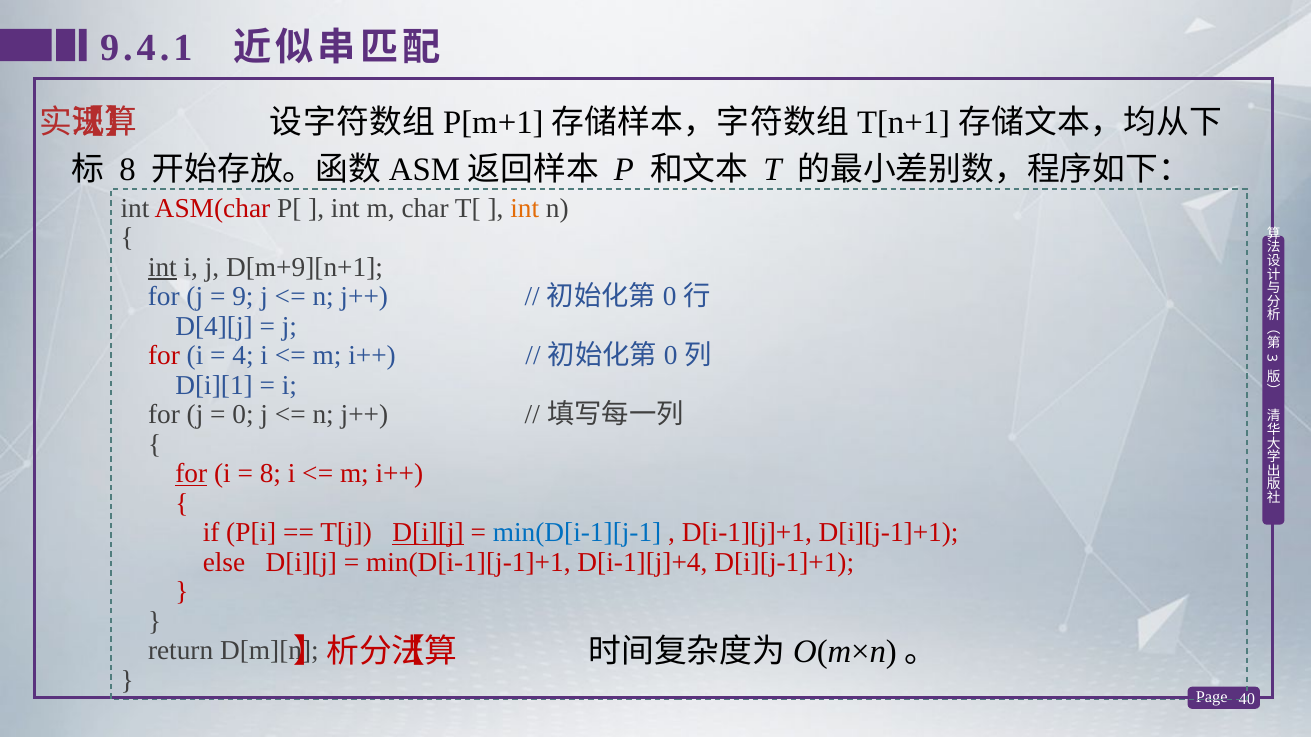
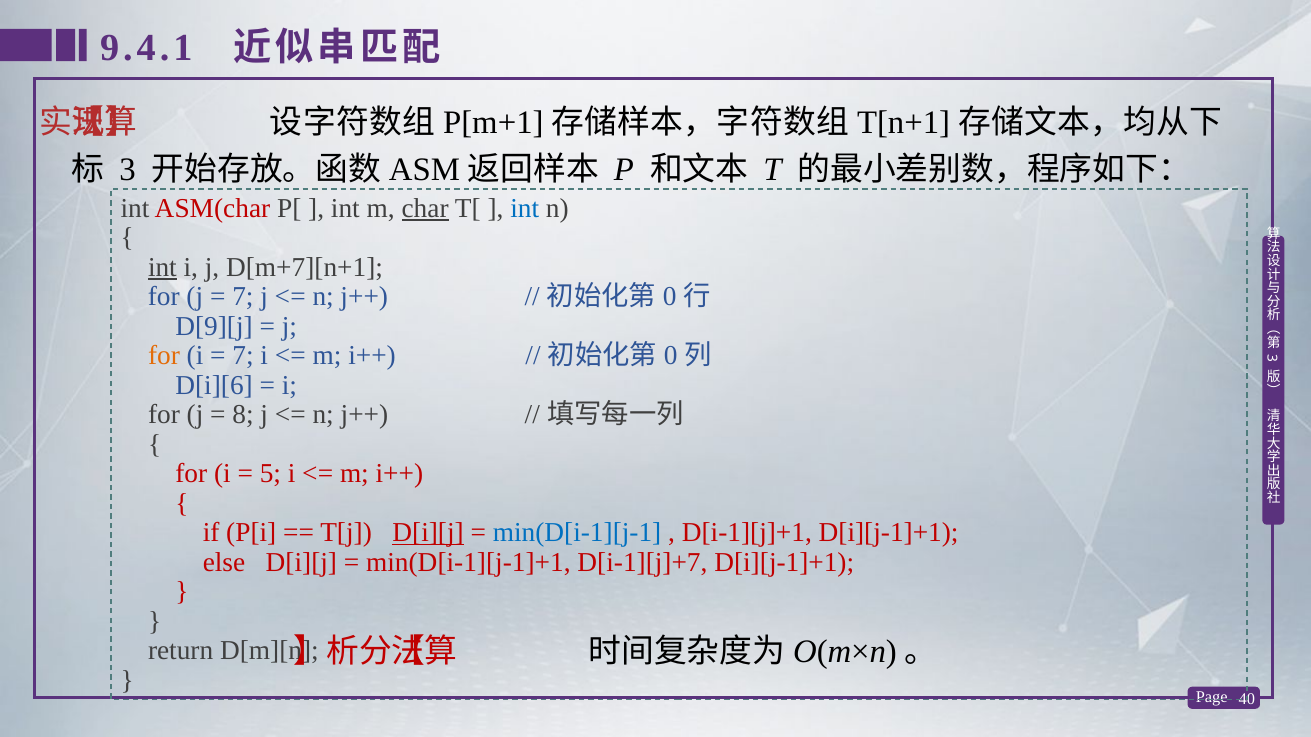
8: 8 -> 3 (127, 170)
char underline: none -> present (425, 209)
int colour: orange -> blue (525, 209)
D[m+9][n+1: D[m+9][n+1 -> D[m+7][n+1 (305, 268)
9: 9 -> 7 (243, 297)
D[4][j: D[4][j -> D[9][j (214, 327)
for colour: red -> orange (164, 356)
4: 4 -> 7 (243, 356)
D[i][1: D[i][1 -> D[i][6 (214, 386)
0: 0 -> 8 (243, 415)
for underline: present -> none (191, 474)
8: 8 -> 5 (270, 474)
D[i-1][j]+4: D[i-1][j]+4 -> D[i-1][j]+7 (642, 562)
